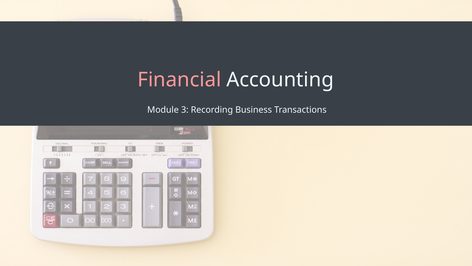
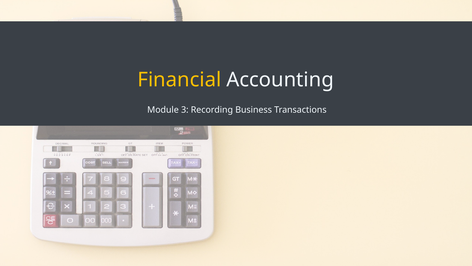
Financial colour: pink -> yellow (179, 80)
